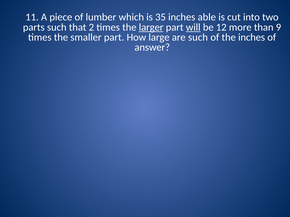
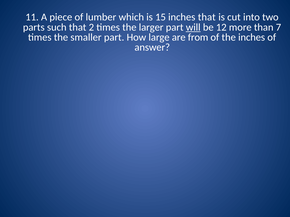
35: 35 -> 15 (161, 17)
inches able: able -> that (207, 17)
larger underline: present -> none (151, 27)
9: 9 -> 7 (278, 27)
are such: such -> from (198, 37)
